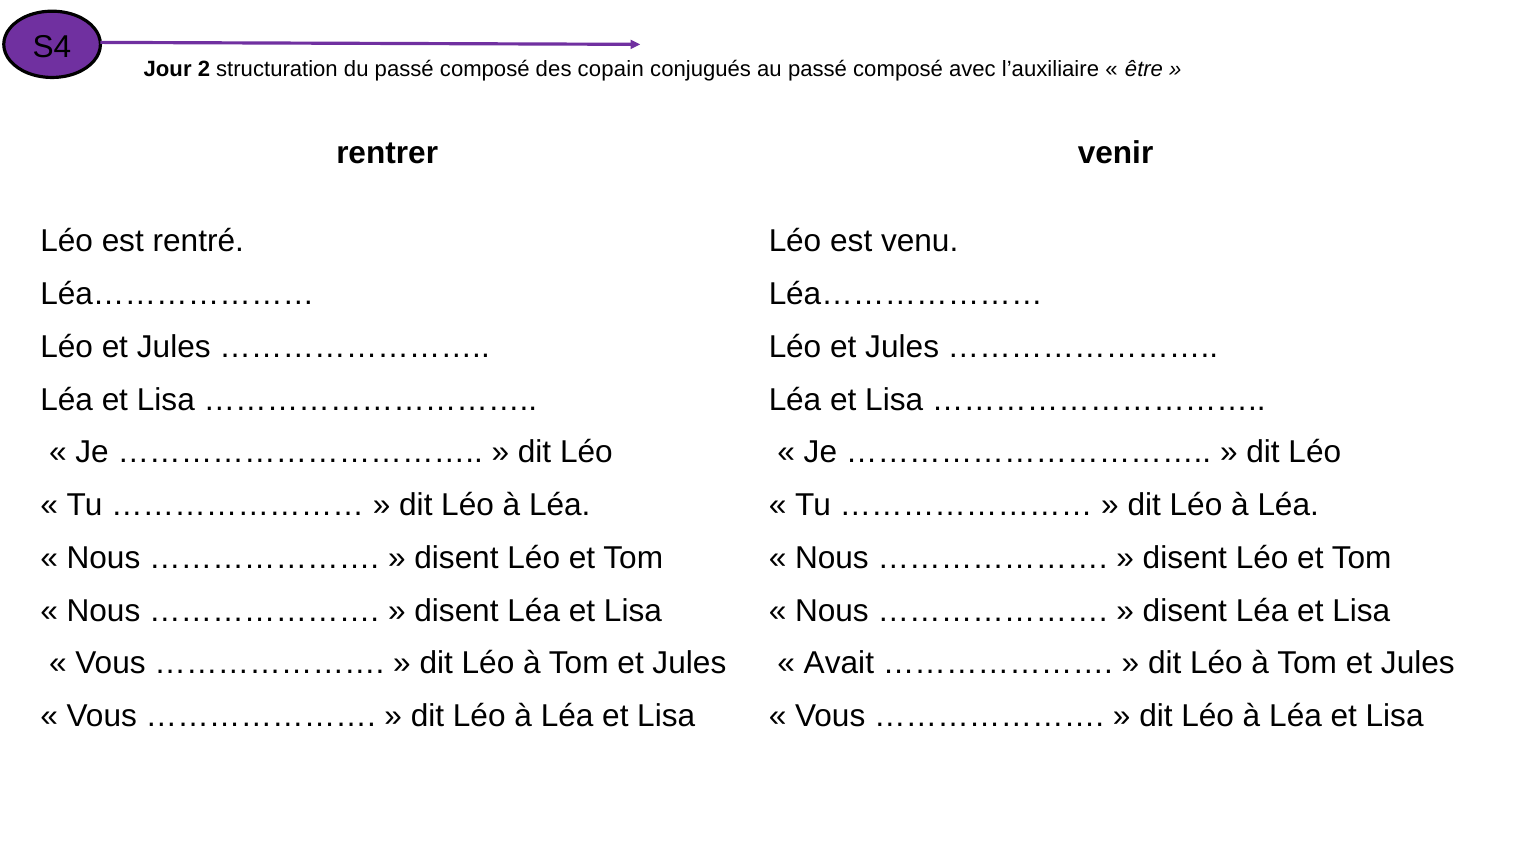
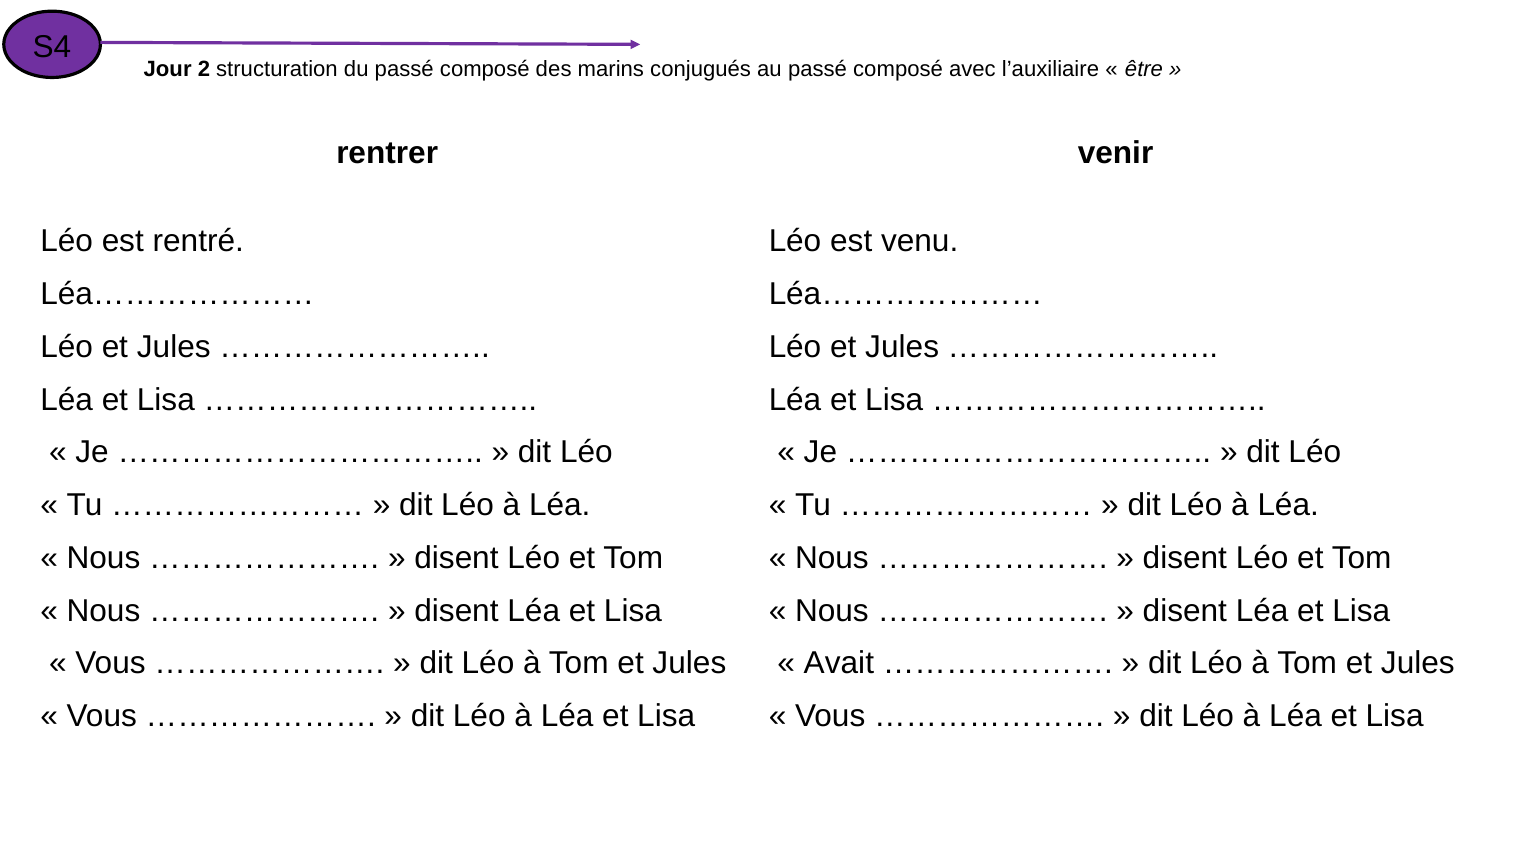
copain: copain -> marins (611, 69)
